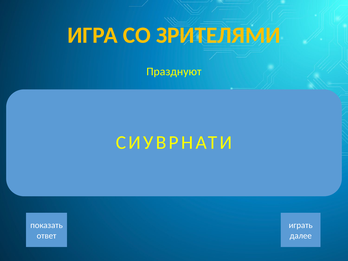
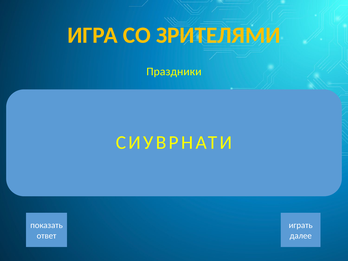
Празднуют: Празднуют -> Праздники (174, 71)
